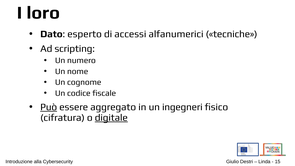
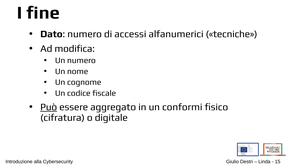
loro: loro -> fine (43, 13)
Dato esperto: esperto -> numero (85, 34)
scripting: scripting -> modifica (75, 49)
ingegneri: ingegneri -> conformi (182, 107)
digitale underline: present -> none (111, 118)
